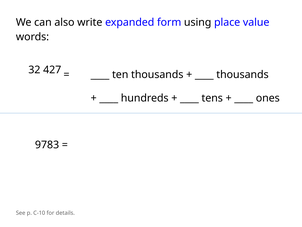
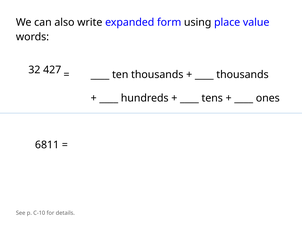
9783: 9783 -> 6811 (47, 145)
